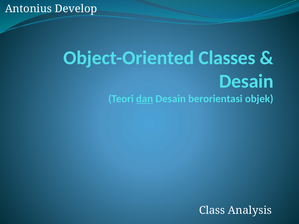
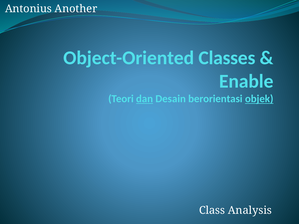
Develop: Develop -> Another (76, 9)
Desain: Desain -> Enable (246, 81)
objek underline: none -> present (259, 99)
